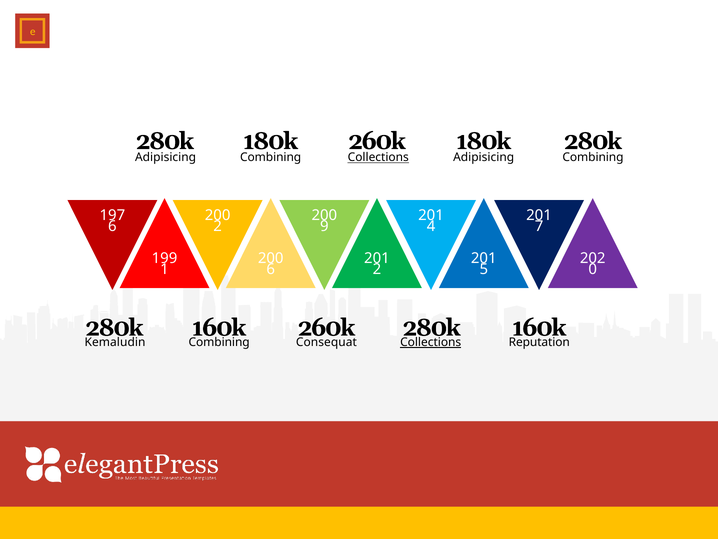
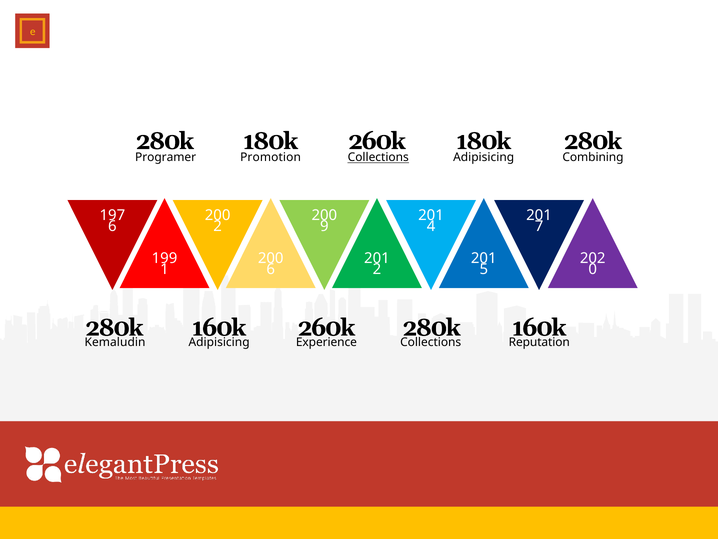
Adipisicing: Adipisicing -> Programer (166, 157)
Combining: Combining -> Promotion (271, 157)
Combining: Combining -> Adipisicing (219, 342)
Consequat: Consequat -> Experience (326, 342)
Collections underline: present -> none (431, 342)
